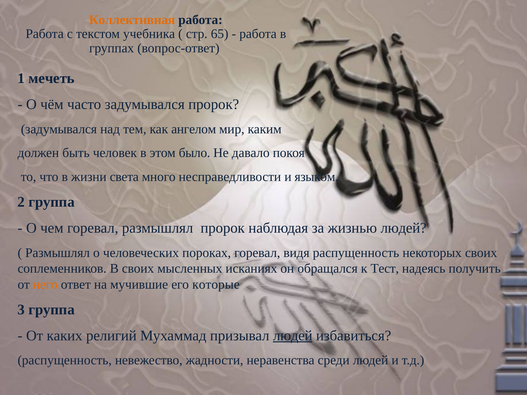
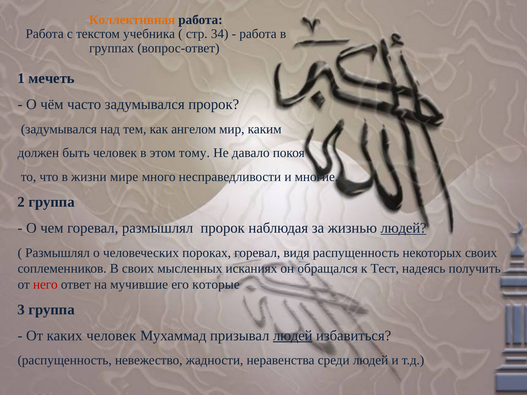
65: 65 -> 34 (220, 34)
было: было -> тому (194, 153)
света: света -> мире (124, 177)
языком: языком -> многие (316, 177)
людей underline: none -> present (404, 228)
него colour: orange -> red (45, 285)
каких религий: религий -> человек (111, 336)
